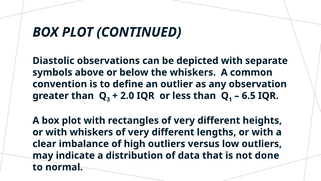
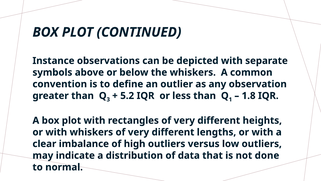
Diastolic: Diastolic -> Instance (53, 61)
2.0: 2.0 -> 5.2 (127, 96)
6.5: 6.5 -> 1.8 (249, 96)
